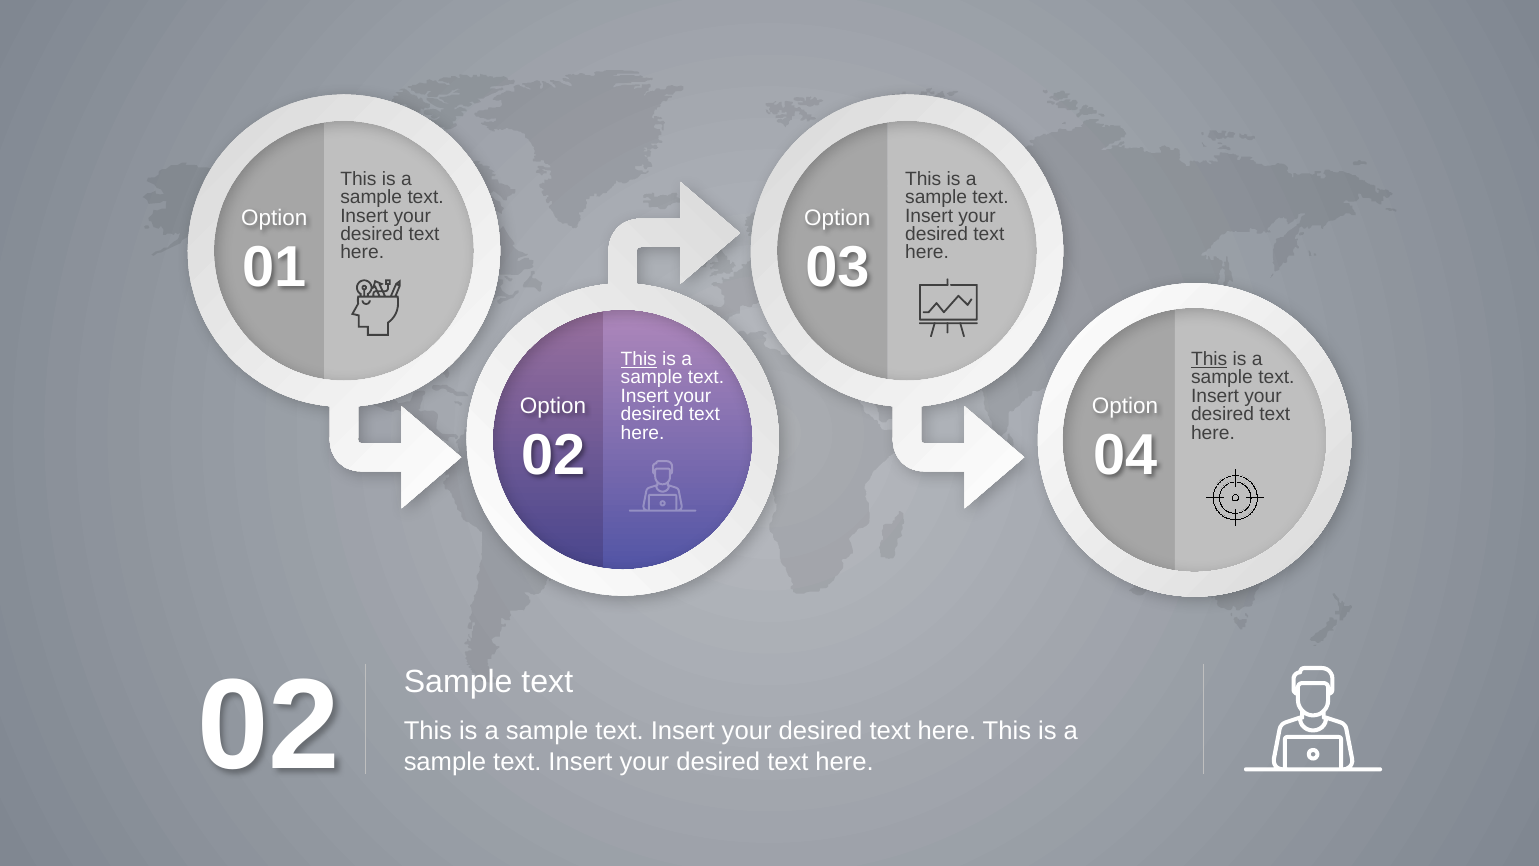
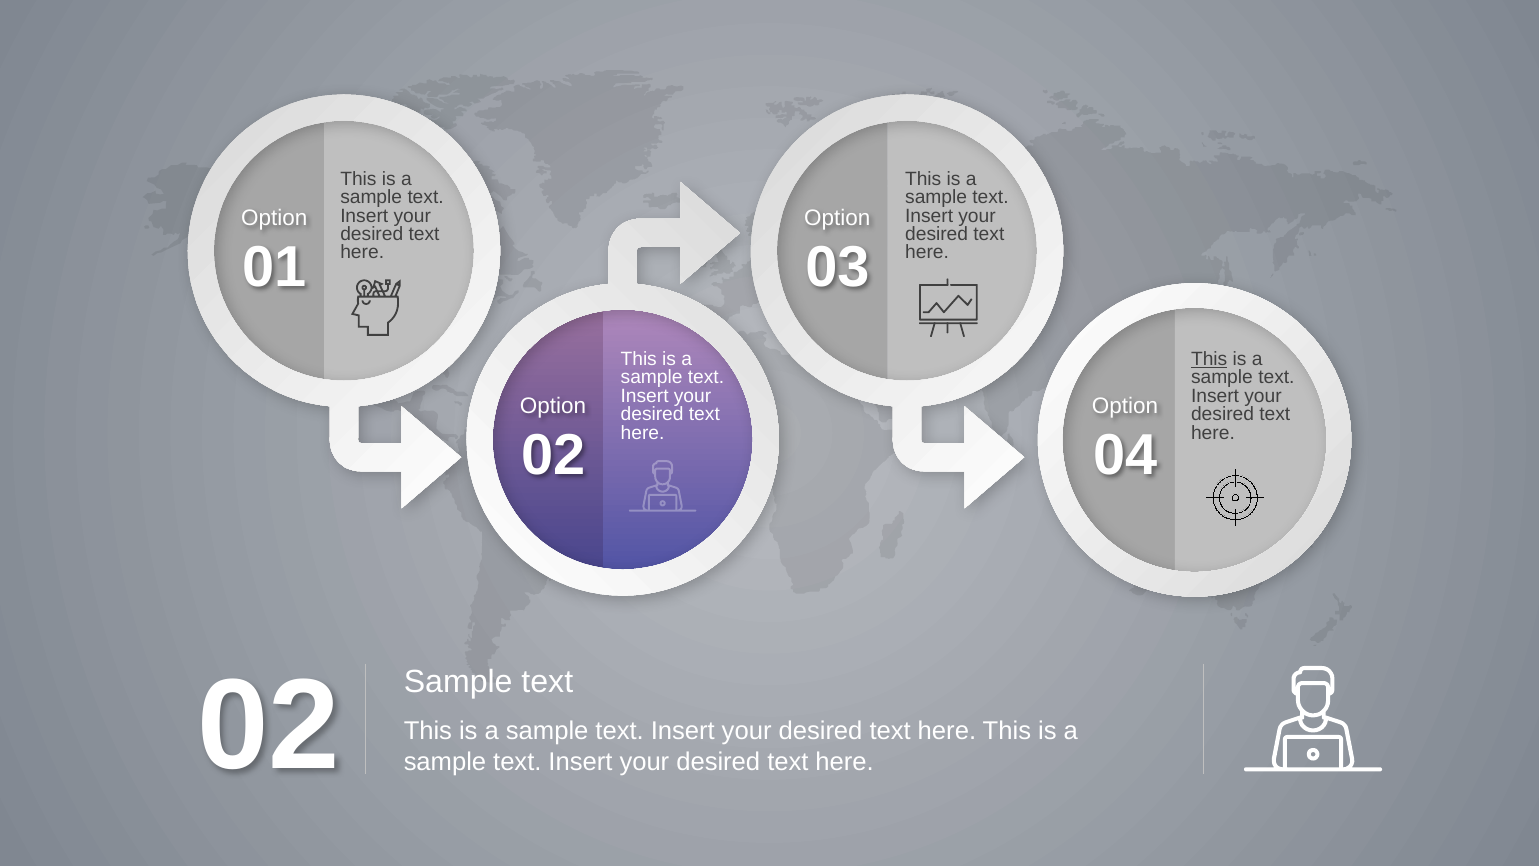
This underline: present -> none (639, 359)
